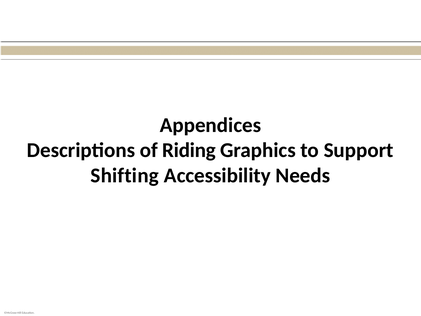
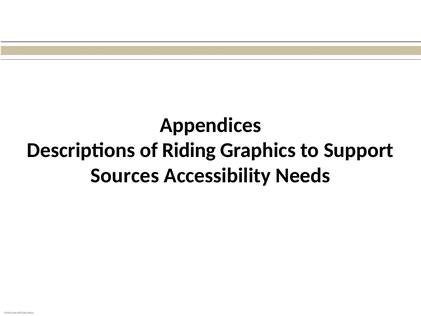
Shifting: Shifting -> Sources (125, 175)
